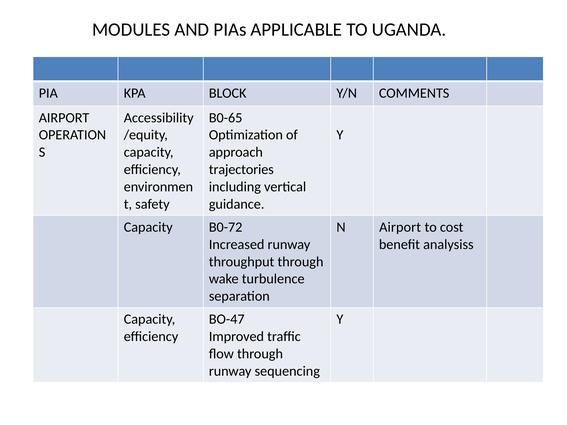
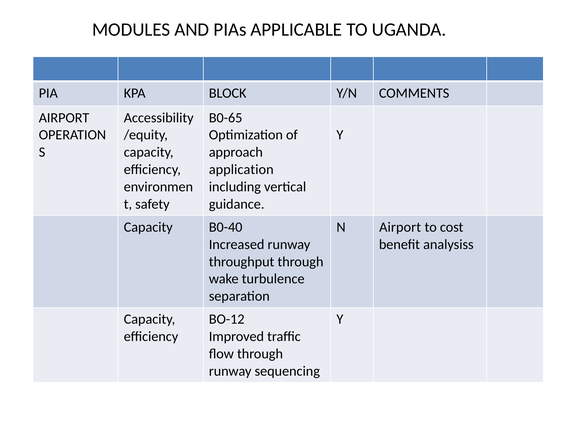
trajectories: trajectories -> application (241, 170)
B0-72: B0-72 -> B0-40 (226, 227)
BO-47: BO-47 -> BO-12 (227, 319)
